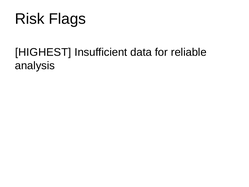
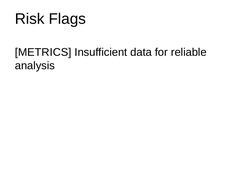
HIGHEST: HIGHEST -> METRICS (43, 52)
